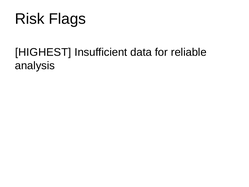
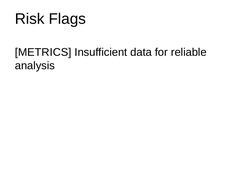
HIGHEST: HIGHEST -> METRICS (43, 52)
